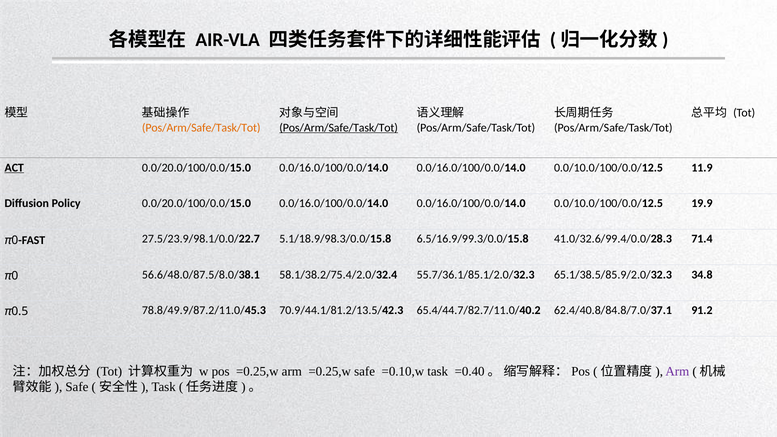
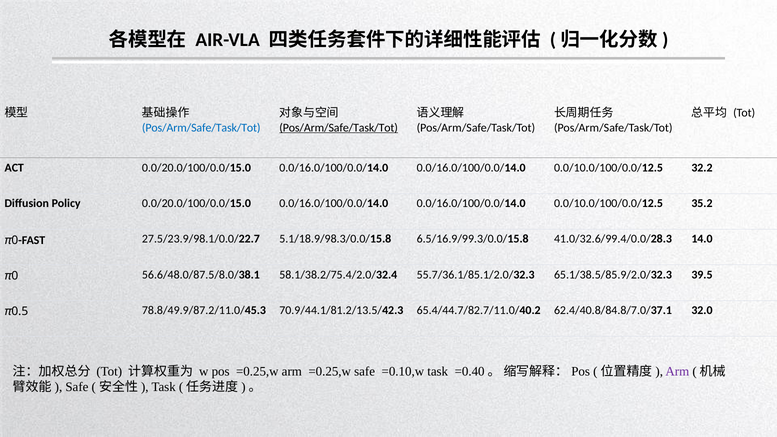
Pos/Arm/Safe/Task/Tot colour: orange -> blue (201, 128)
ACT underline: present -> none (14, 168)
11.9: 11.9 -> 32.2 (702, 168)
19.9: 19.9 -> 35.2 (702, 203)
71.4: 71.4 -> 14.0 (702, 239)
34.8: 34.8 -> 39.5 (702, 275)
91.2: 91.2 -> 32.0 (702, 310)
